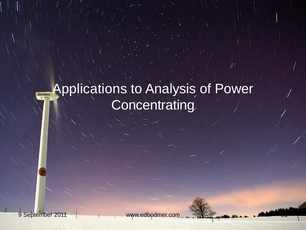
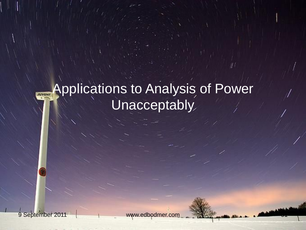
Concentrating: Concentrating -> Unacceptably (153, 105)
